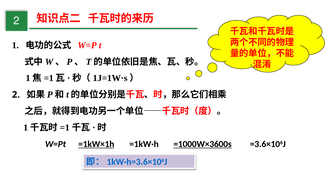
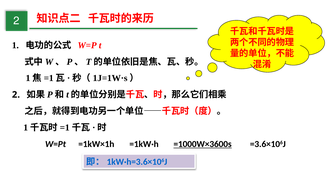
=1kW×1h underline: present -> none (96, 144)
